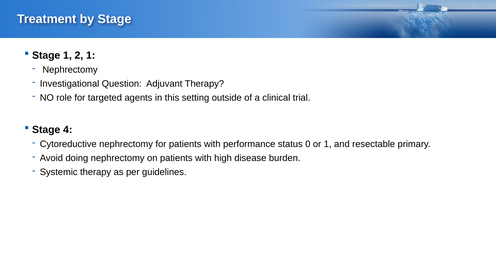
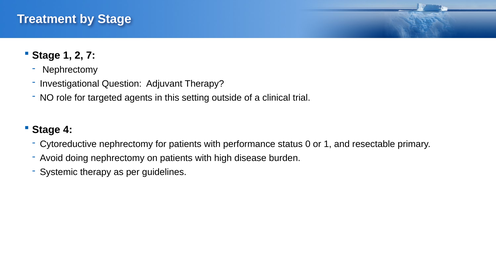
2 1: 1 -> 7 (91, 55)
